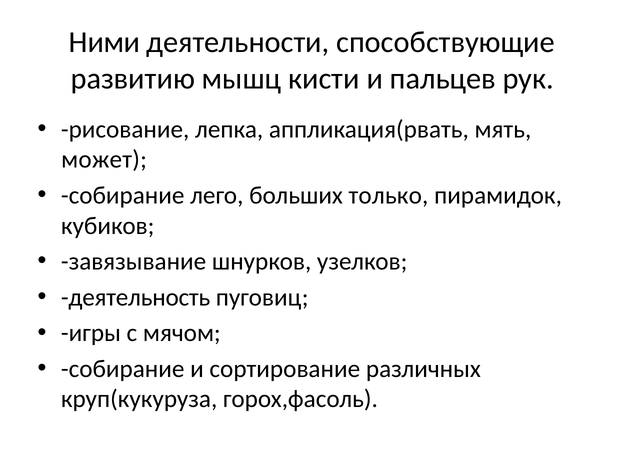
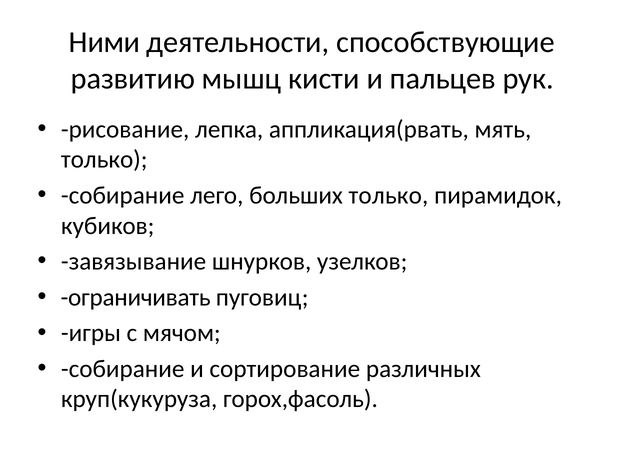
может: может -> только (104, 160)
деятельность: деятельность -> ограничивать (136, 297)
